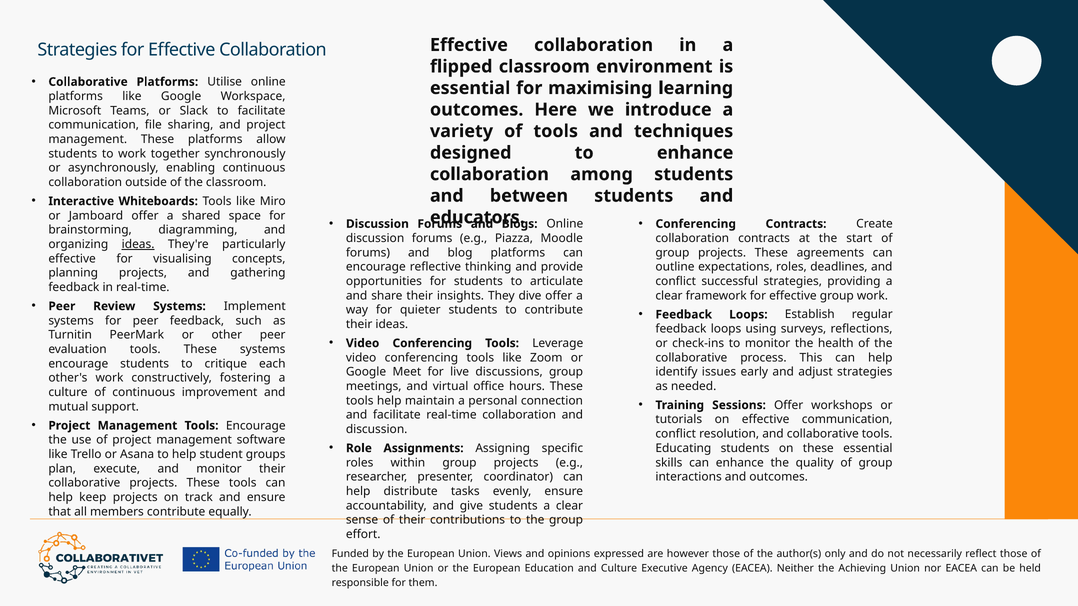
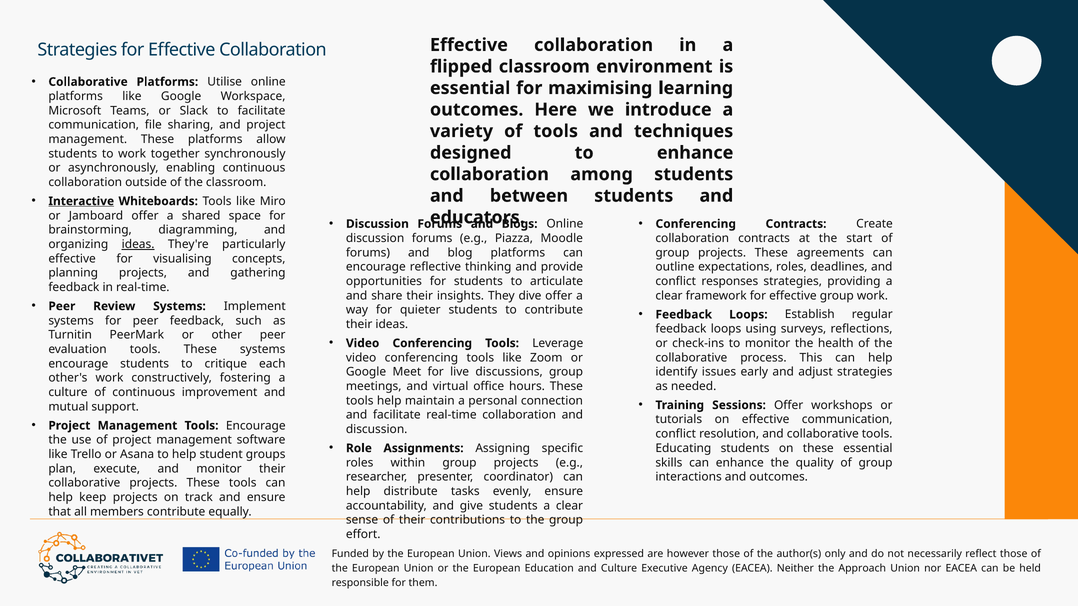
Interactive underline: none -> present (81, 201)
successful: successful -> responses (730, 281)
Achieving: Achieving -> Approach (862, 569)
